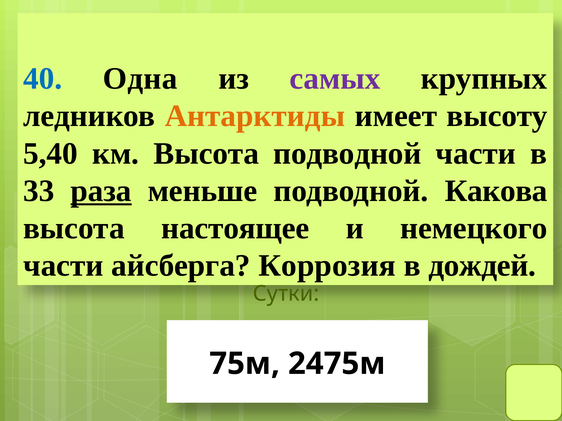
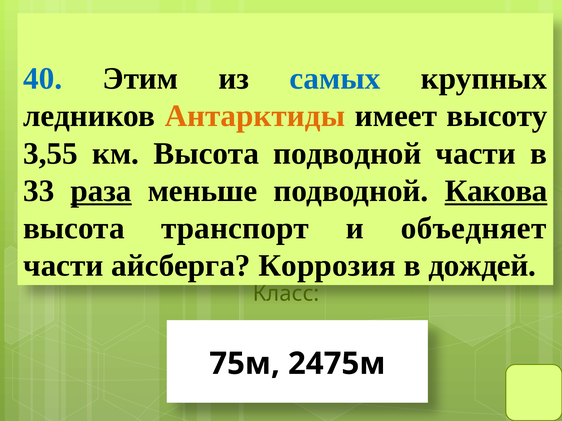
Одна: Одна -> Этим (140, 79)
самых colour: purple -> blue (335, 79)
5,40: 5,40 -> 3,55 (50, 154)
Какова underline: none -> present (496, 191)
настоящее: настоящее -> транспорт (235, 229)
немецкого: немецкого -> объедняет (474, 229)
Сутки: Сутки -> Класс (286, 294)
